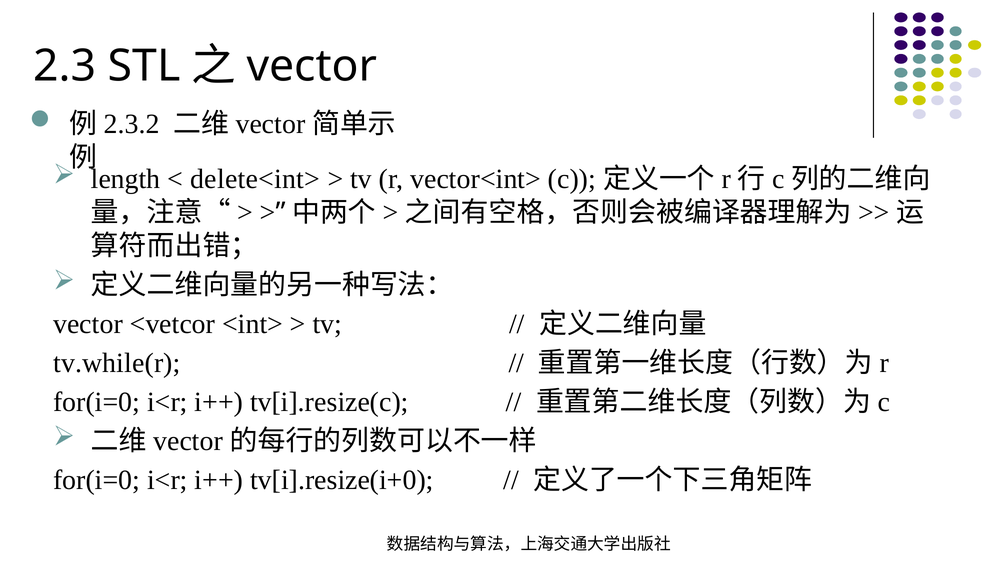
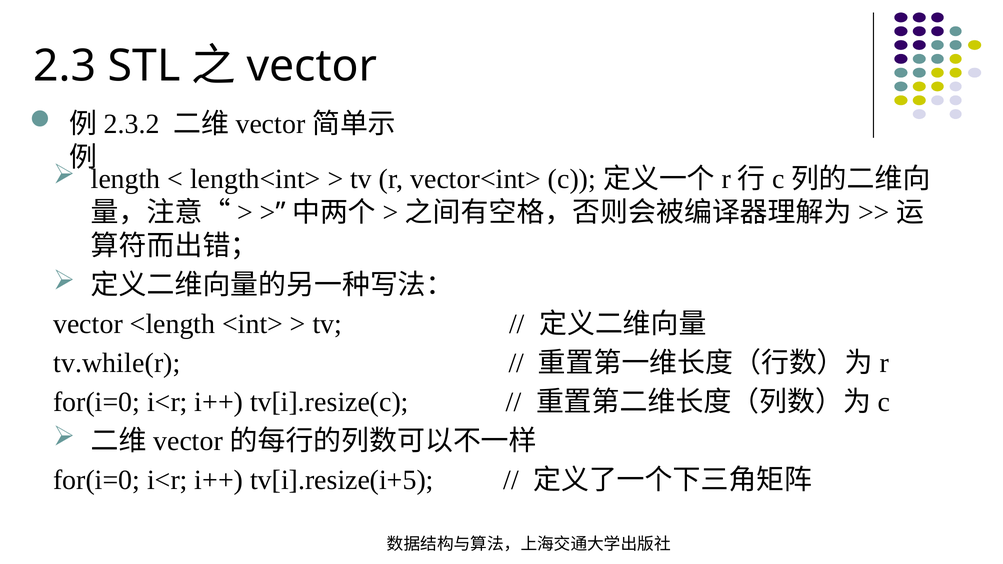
delete<int>: delete<int> -> length<int> (255, 179)
<vetcor: <vetcor -> <length (172, 324)
tv[i].resize(i+0: tv[i].resize(i+0 -> tv[i].resize(i+5 (342, 480)
